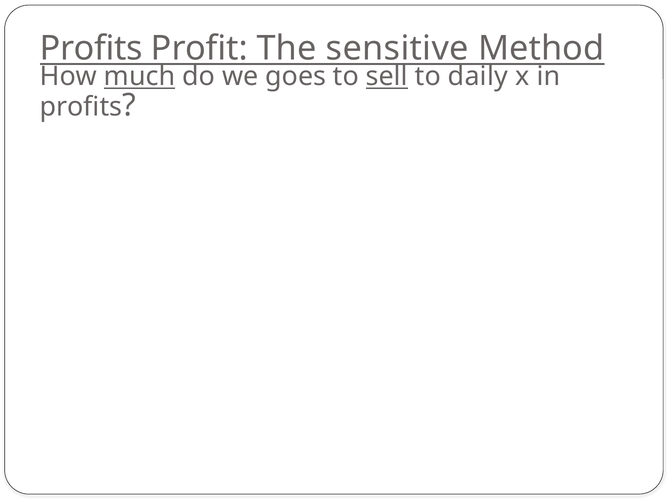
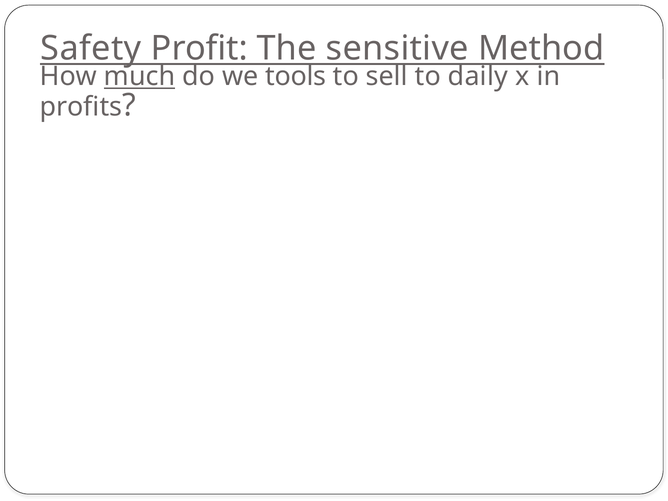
Profits: Profits -> Safety (91, 48)
goes: goes -> tools (296, 77)
sell underline: present -> none (387, 77)
